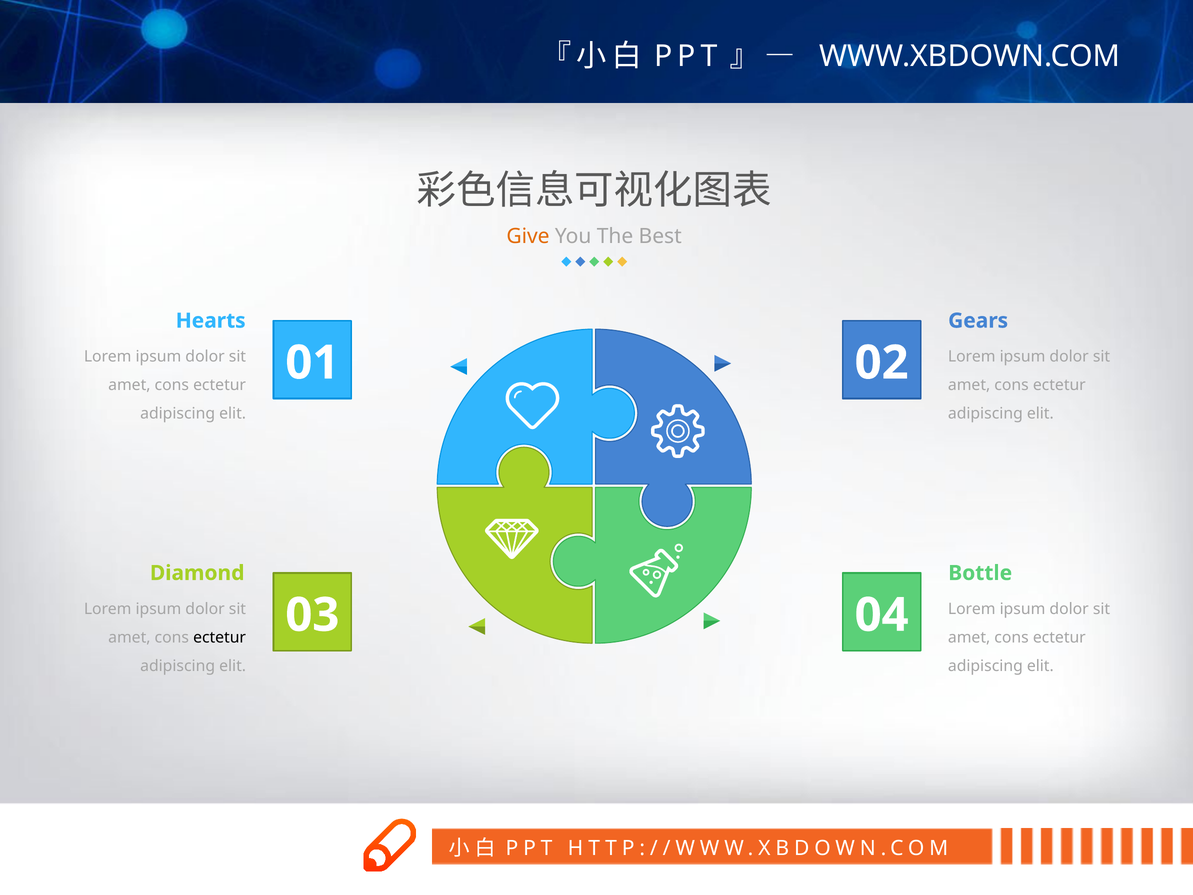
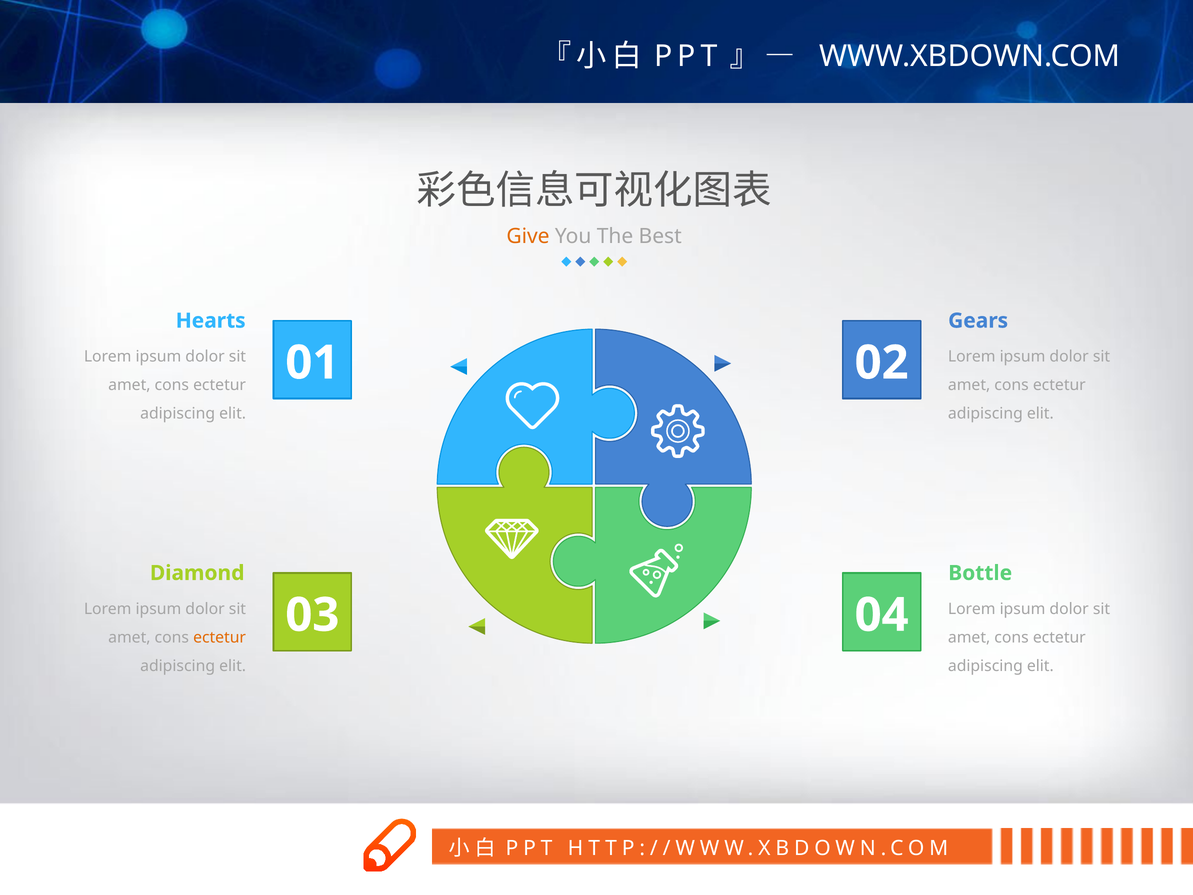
ectetur colour: black -> orange (220, 637)
